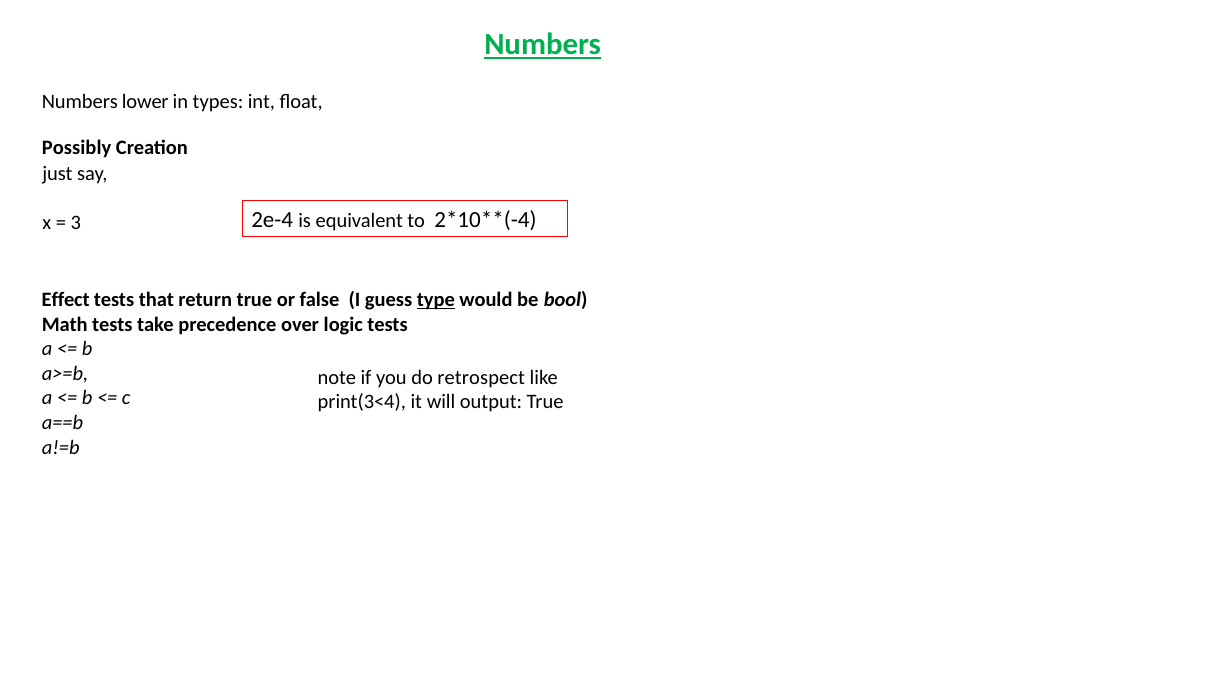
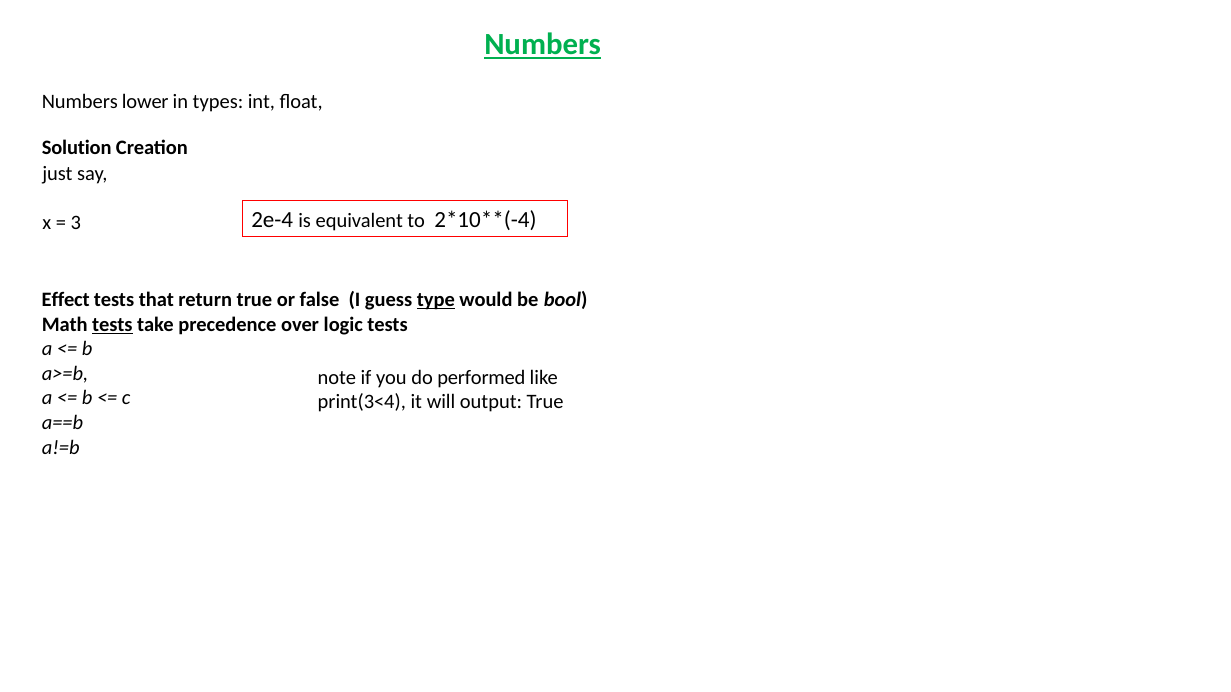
Possibly: Possibly -> Solution (77, 147)
tests underline: none -> present (112, 325)
retrospect: retrospect -> performed (481, 378)
